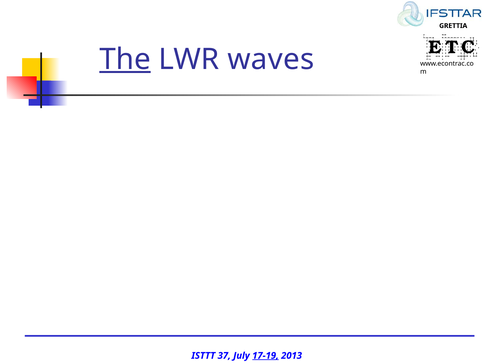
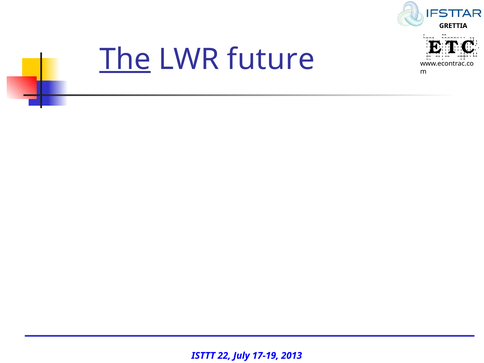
waves: waves -> future (271, 59)
37: 37 -> 22 (224, 356)
17-19 underline: present -> none (265, 356)
